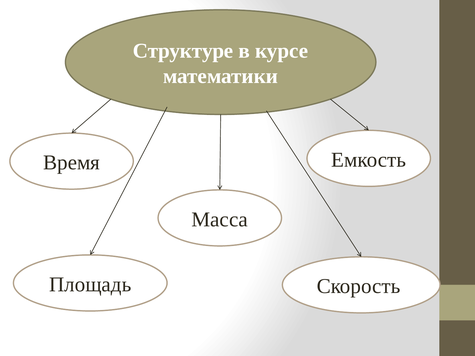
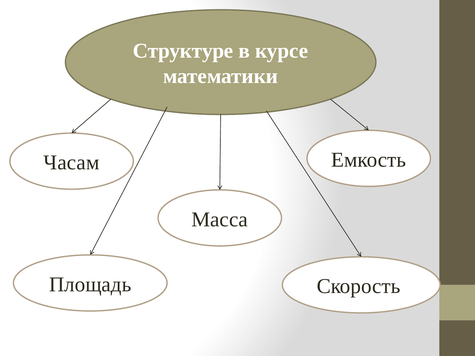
Время: Время -> Часам (71, 163)
